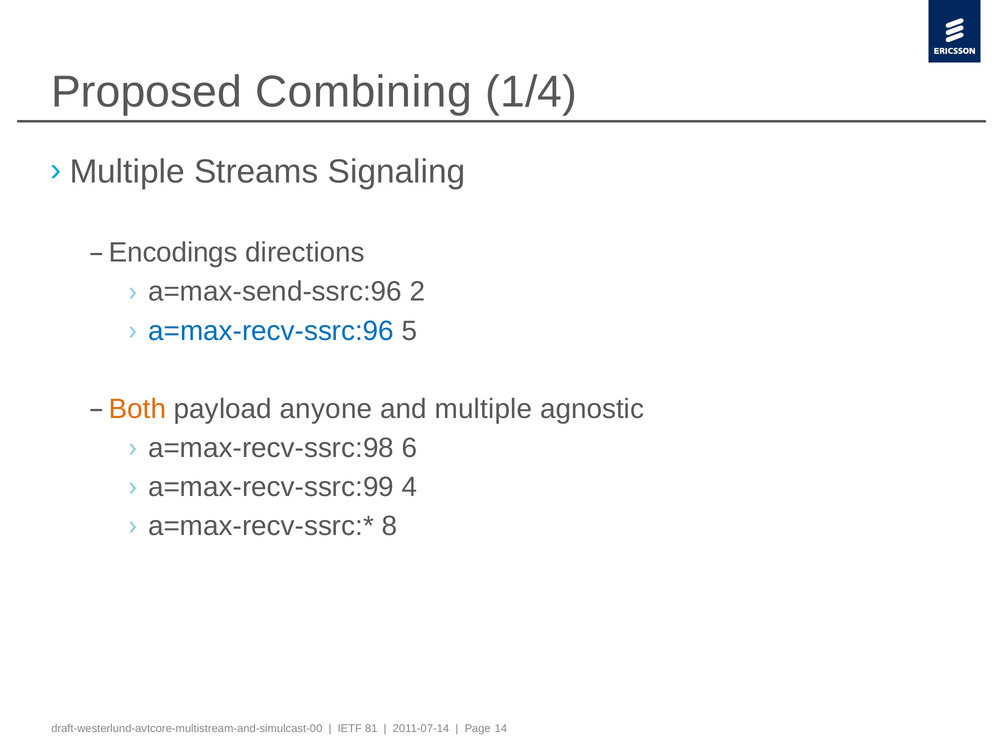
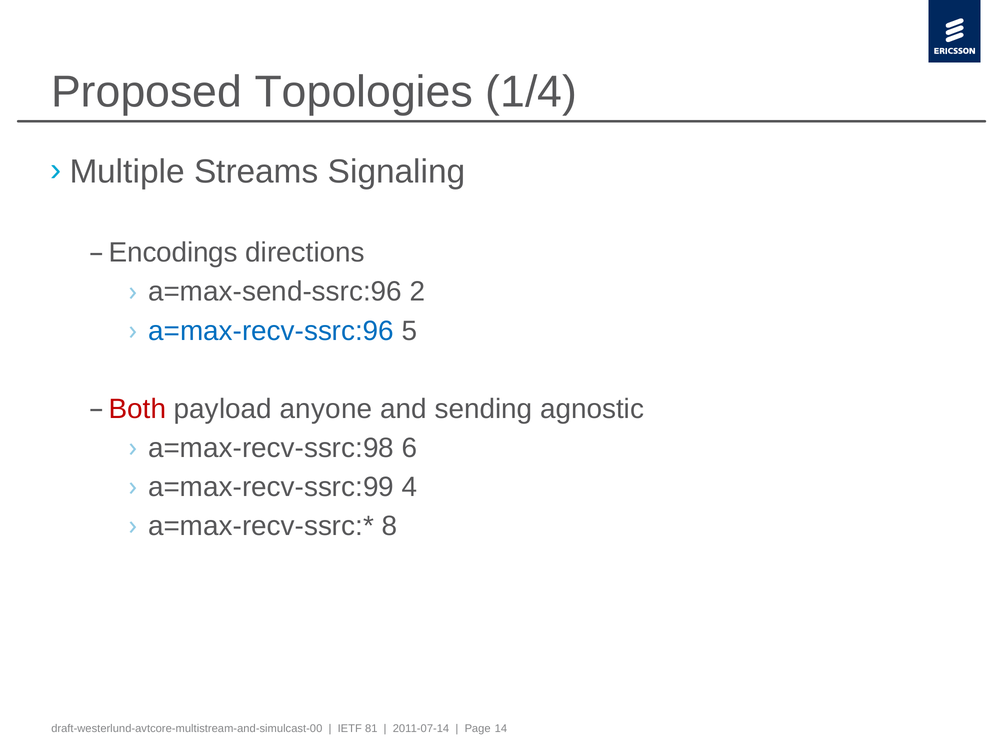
Combining: Combining -> Topologies (364, 92)
Both colour: orange -> red (138, 409)
multiple: multiple -> sending (484, 409)
